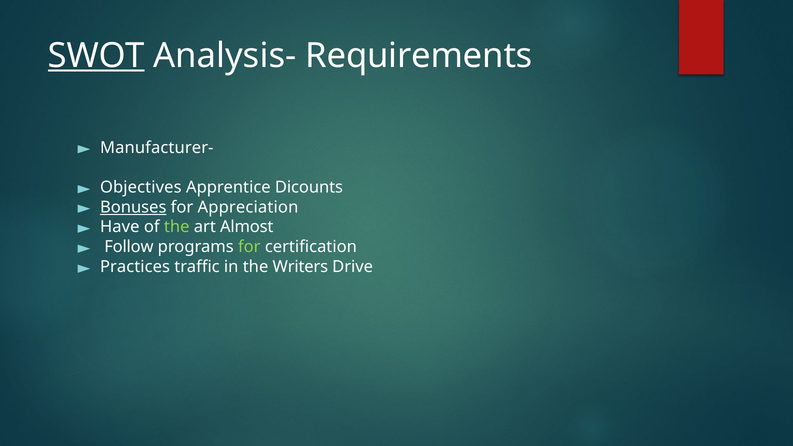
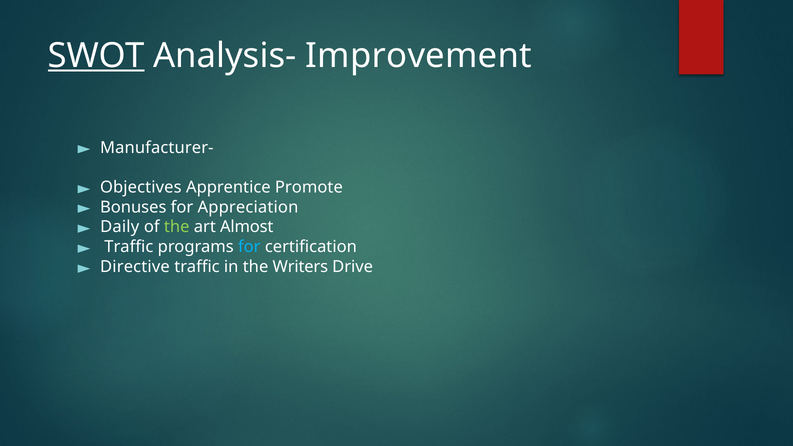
Requirements: Requirements -> Improvement (419, 56)
Dicounts: Dicounts -> Promote (309, 187)
Bonuses underline: present -> none (133, 207)
Have: Have -> Daily (120, 227)
Follow: Follow -> Traffic (129, 247)
for colour: light green -> light blue (249, 247)
Practices: Practices -> Directive (135, 267)
